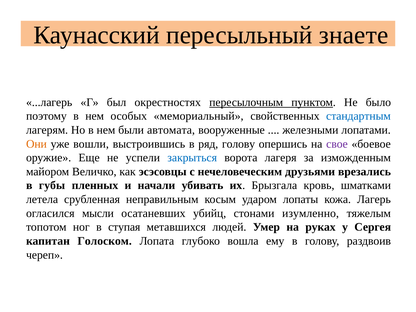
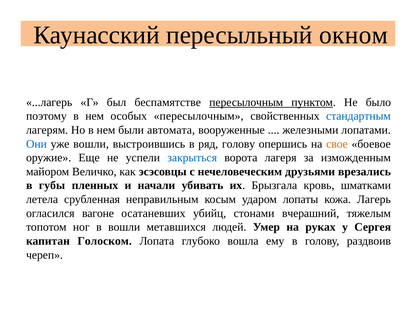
знаете: знаете -> окном (354, 35)
окрестностях: окрестностях -> беспамятстве (168, 102)
особых мемориальный: мемориальный -> пересылочным (199, 116)
Они colour: orange -> blue (36, 144)
свое colour: purple -> orange (337, 144)
мысли: мысли -> вагоне (98, 213)
изумленно: изумленно -> вчерашний (311, 213)
в ступая: ступая -> вошли (124, 227)
